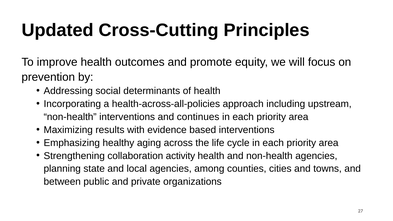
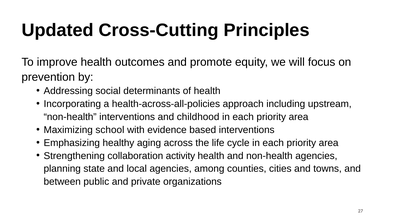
continues: continues -> childhood (198, 117)
results: results -> school (110, 130)
